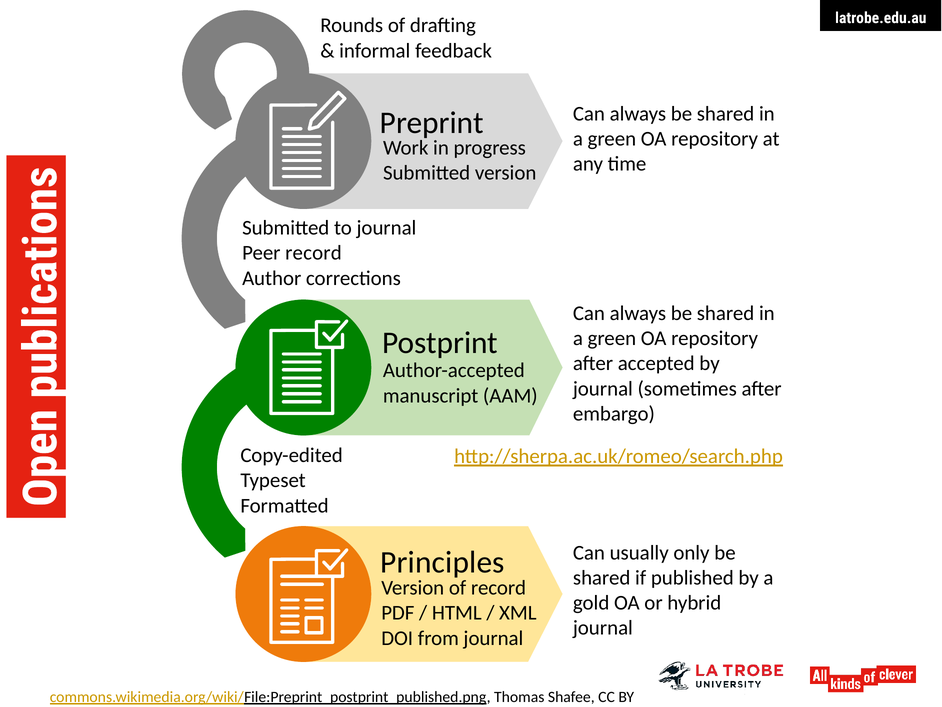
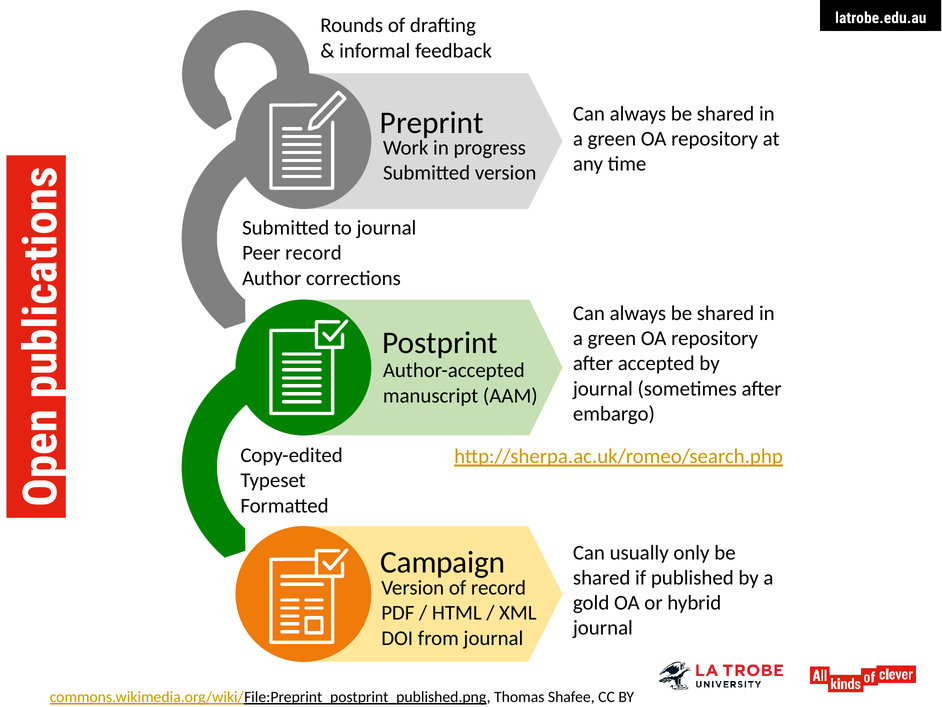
Principles: Principles -> Campaign (443, 562)
